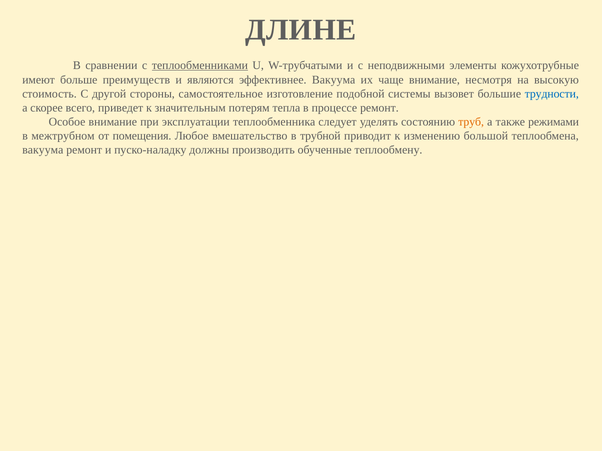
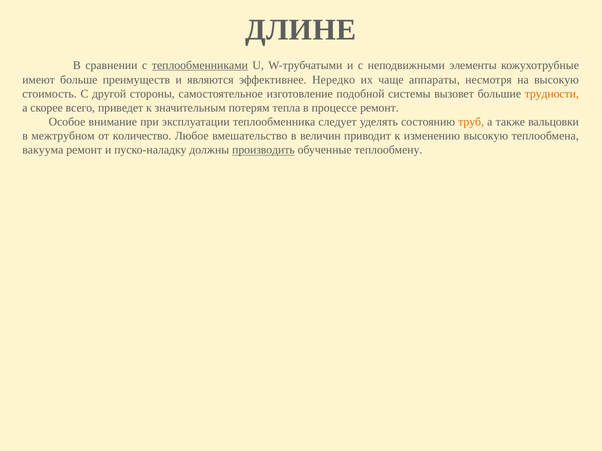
эффективнее Вакуума: Вакуума -> Нередко (334, 80)
чаще внимание: внимание -> аппараты (434, 80)
трудности colour: blue -> orange (552, 94)
режимами: режимами -> вальцовки (554, 122)
помещения: помещения -> количество (142, 136)
трубной: трубной -> величин (320, 136)
изменению большой: большой -> высокую (486, 136)
производить underline: none -> present (263, 150)
